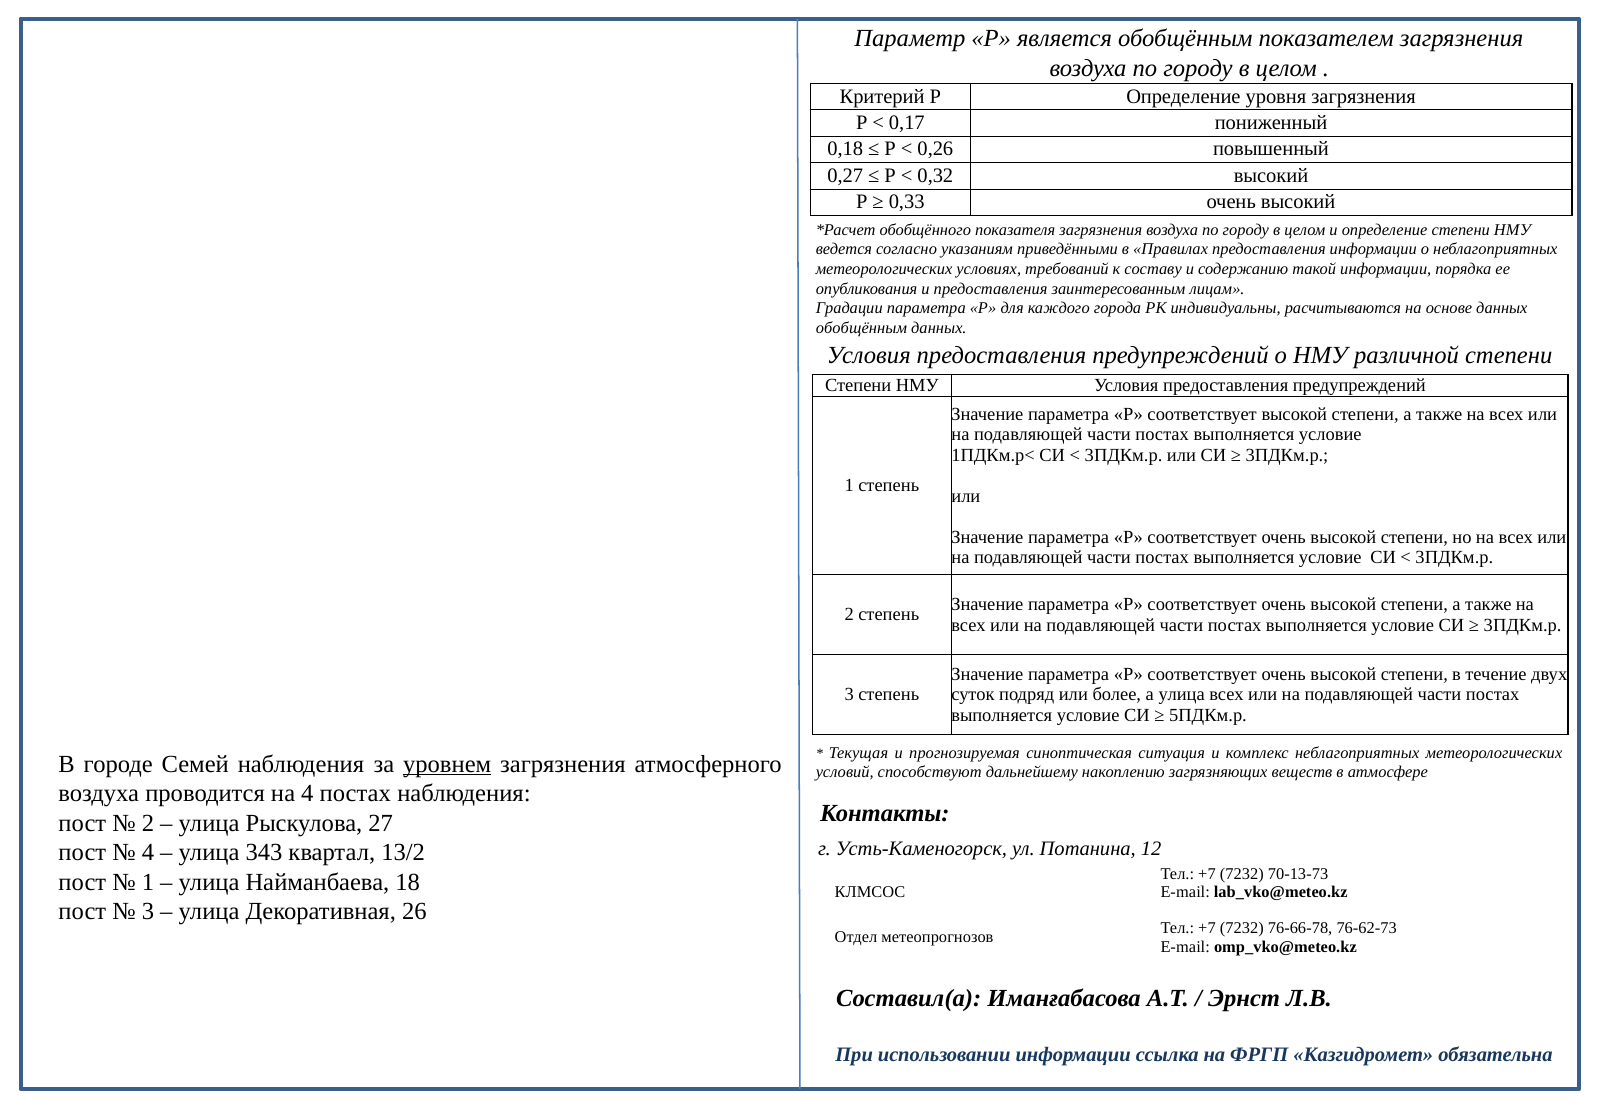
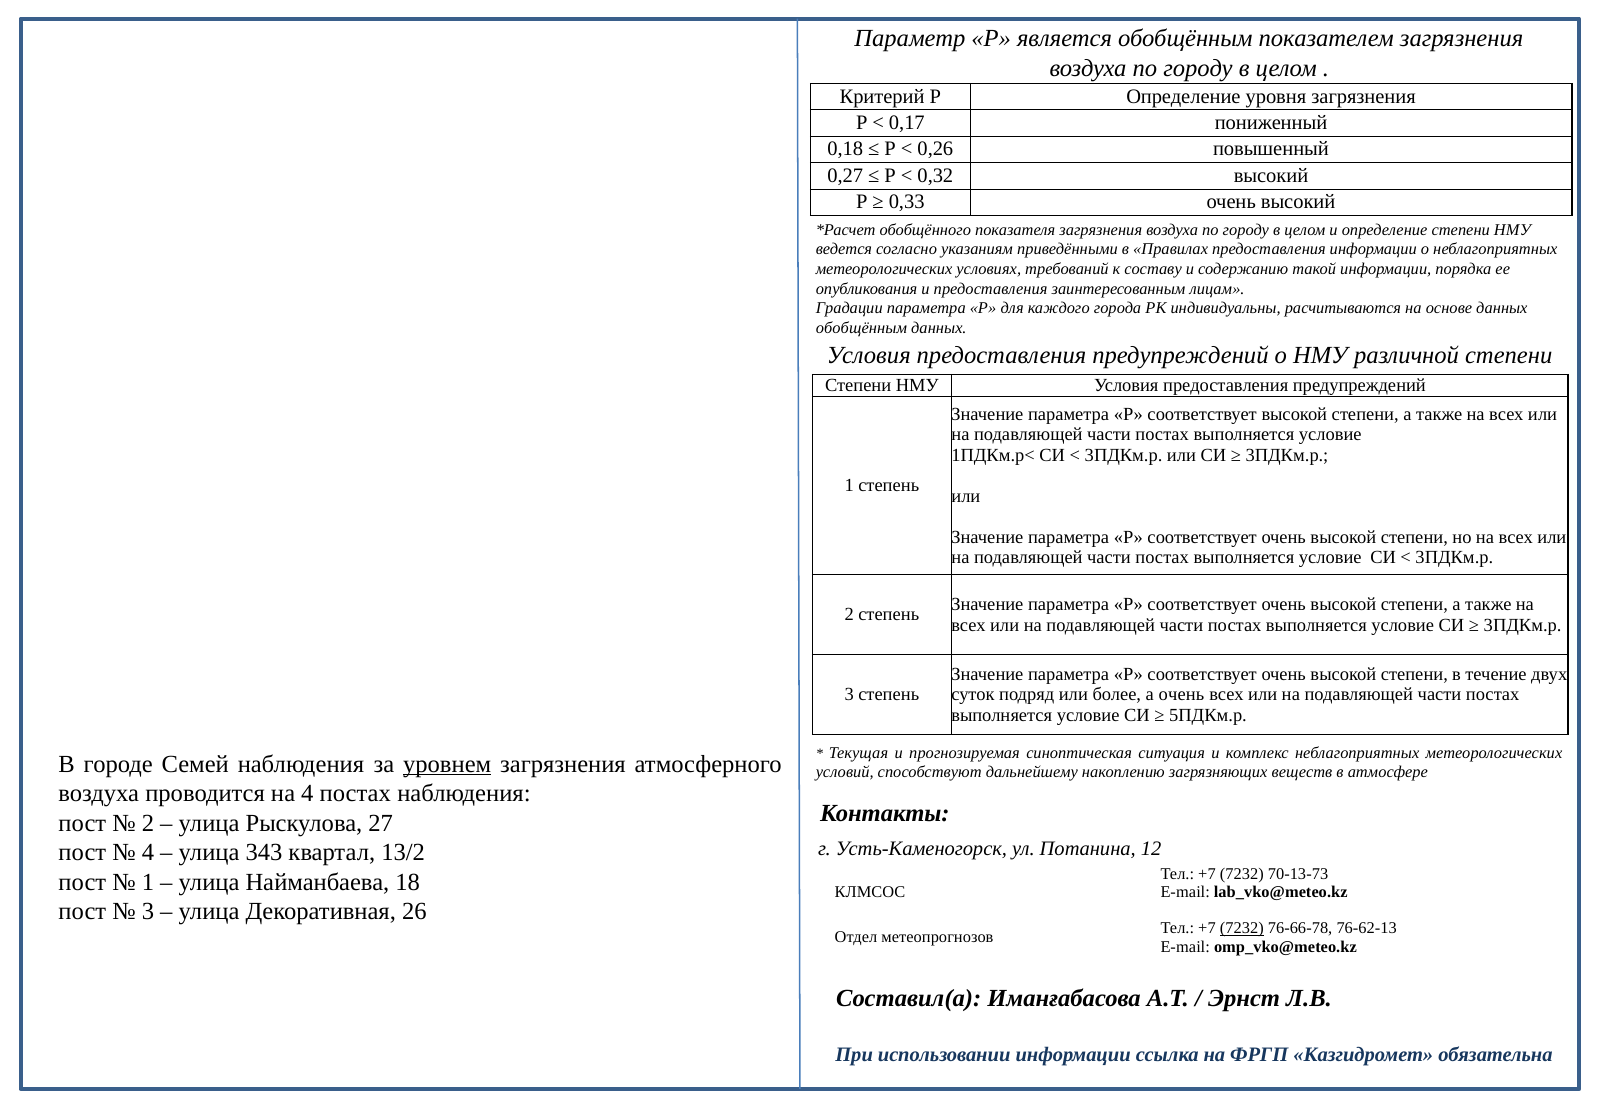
а улица: улица -> очень (1182, 695)
7232 underline: none -> present (1242, 928)
76-62-73: 76-62-73 -> 76-62-13 (1367, 928)
